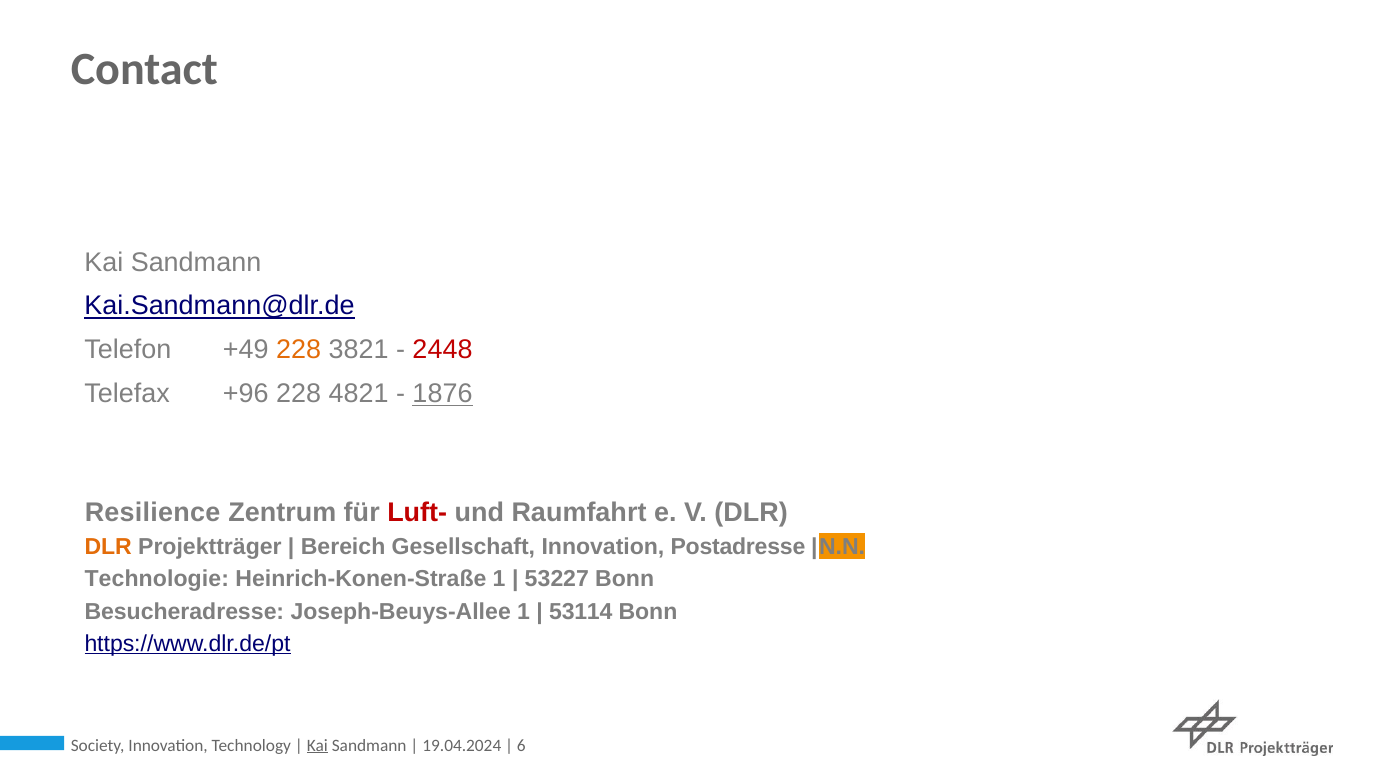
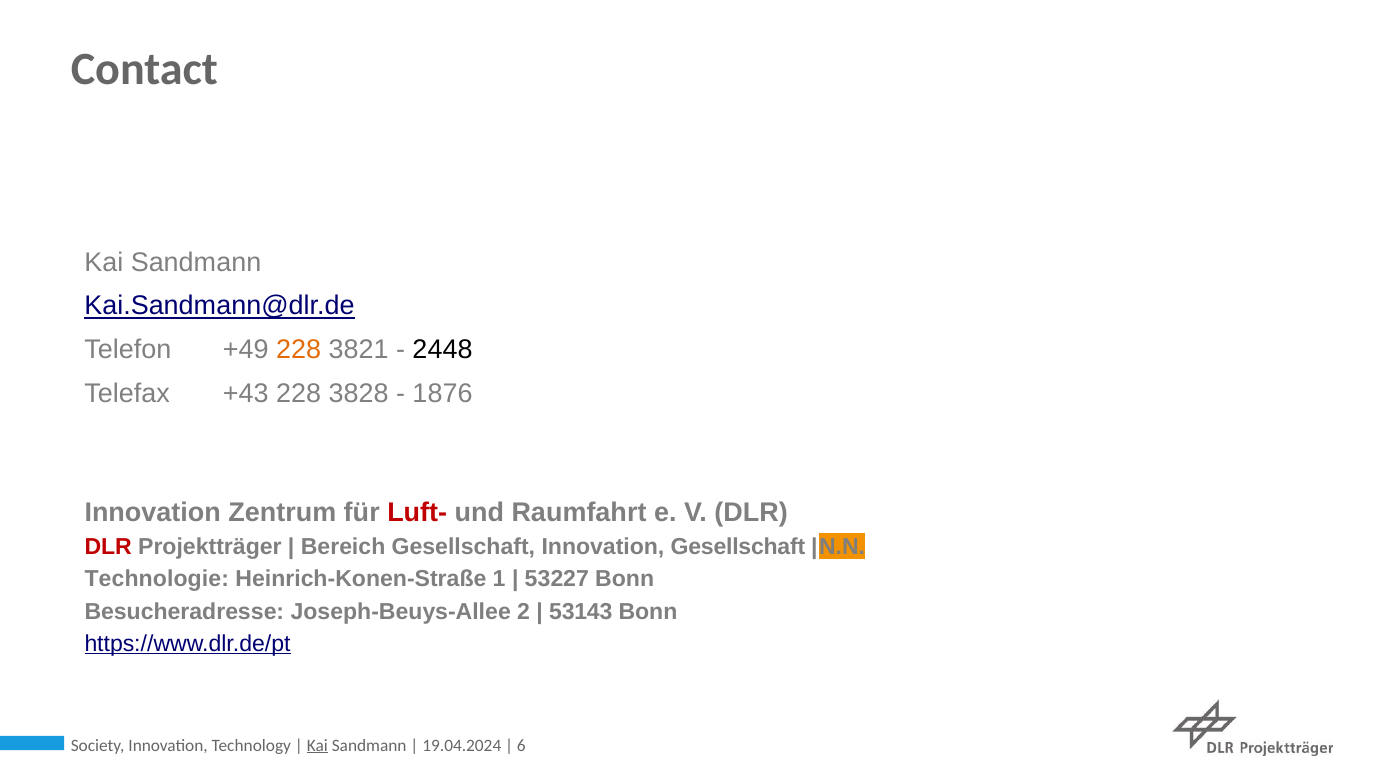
2448 colour: red -> black (443, 350)
+96: +96 -> +43 (246, 394)
4821: 4821 -> 3828 (359, 394)
1876 underline: present -> none (443, 394)
Resilience: Resilience -> Innovation (153, 513)
DLR colour: orange -> red (108, 547)
Innovation Postadresse: Postadresse -> Gesellschaft (738, 547)
Joseph-Beuys-Allee 1: 1 -> 2 (524, 612)
53114: 53114 -> 53143 (581, 612)
